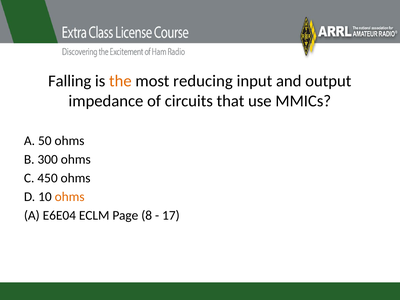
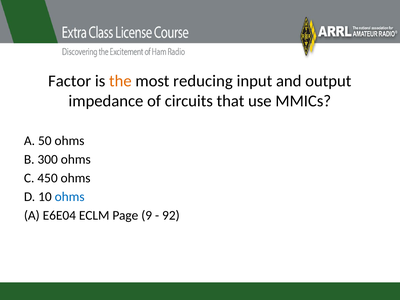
Falling: Falling -> Factor (70, 81)
ohms colour: orange -> blue (70, 197)
8: 8 -> 9 (147, 216)
17: 17 -> 92 (171, 216)
